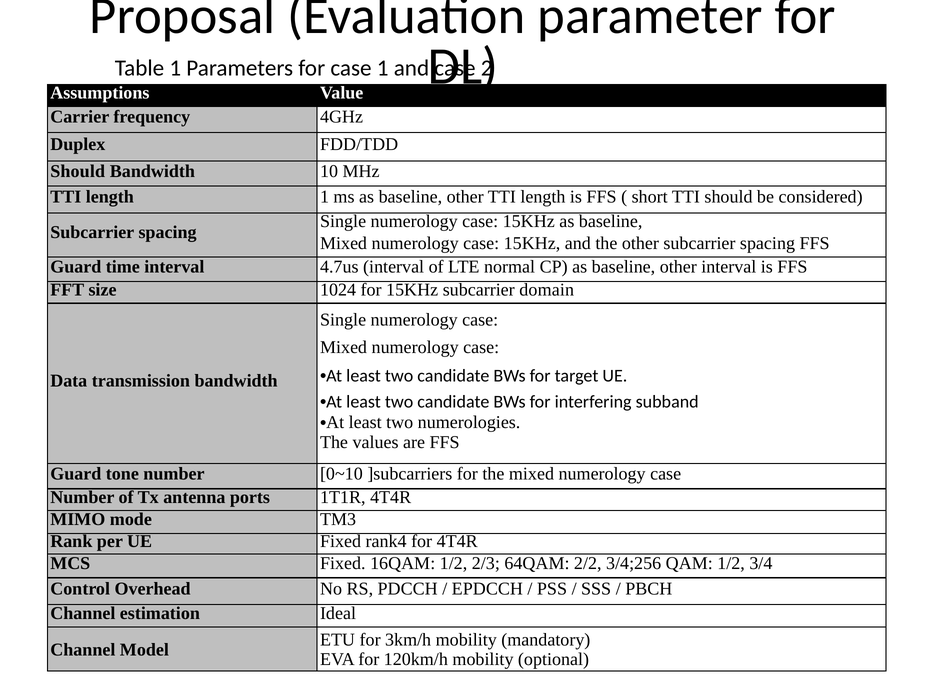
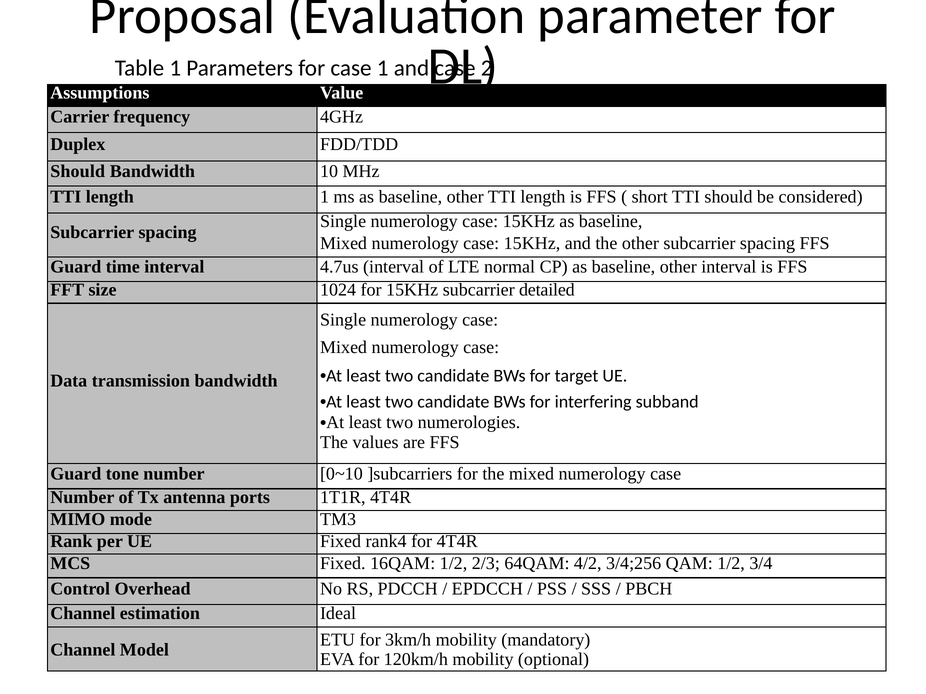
domain: domain -> detailed (547, 290)
2/2: 2/2 -> 4/2 (588, 564)
